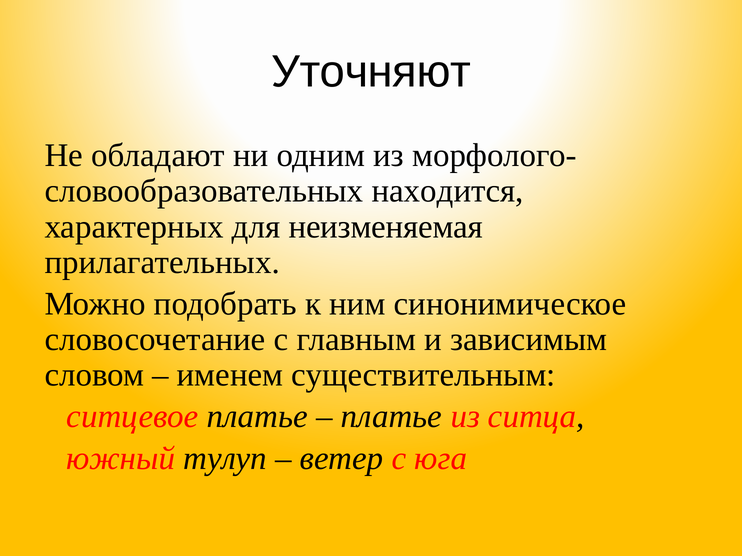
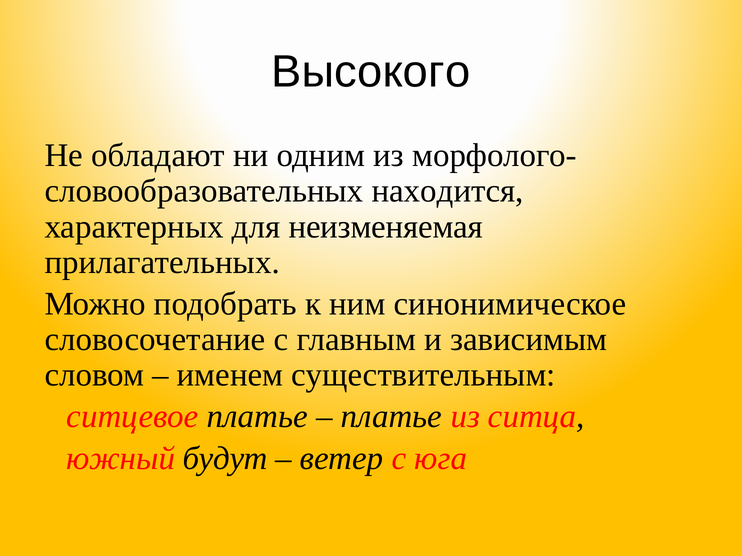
Уточняют: Уточняют -> Высокого (371, 72)
тулуп: тулуп -> будут (225, 459)
